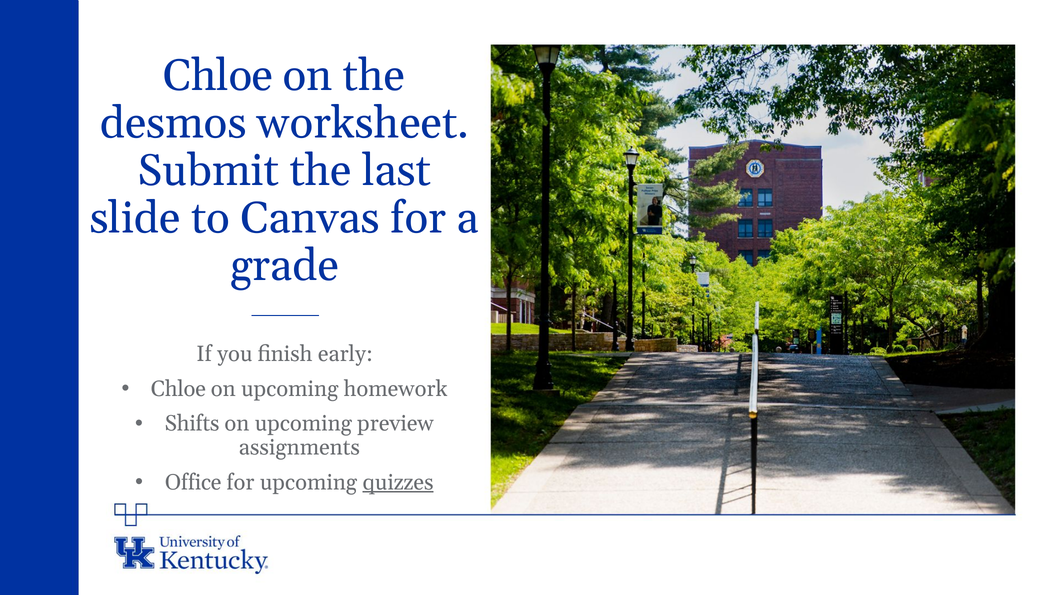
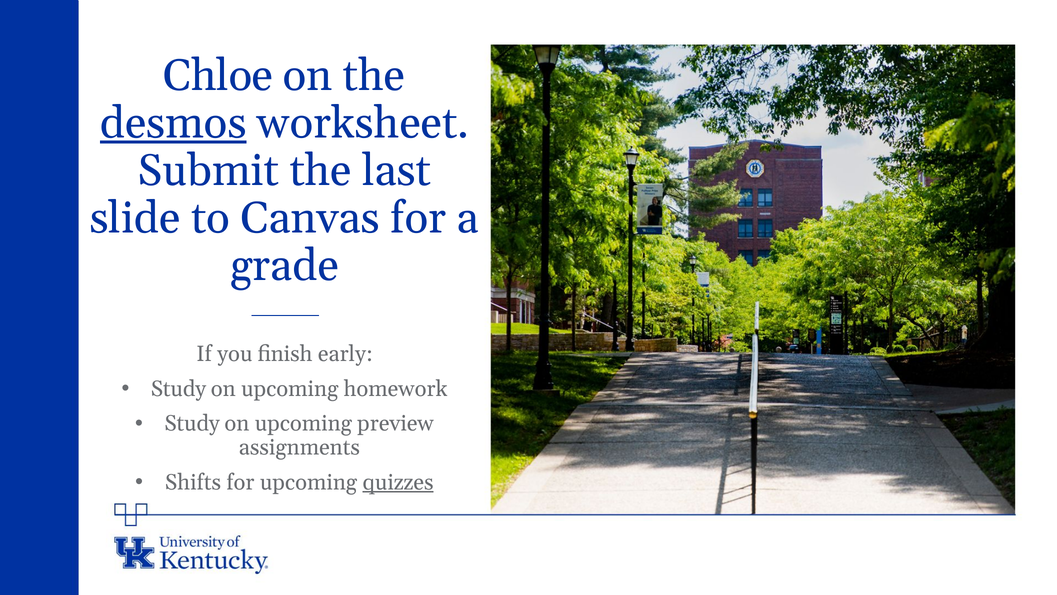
desmos underline: none -> present (173, 123)
Chloe: Chloe -> Study (178, 389)
Shifts: Shifts -> Study (192, 423)
Office: Office -> Shifts (193, 482)
